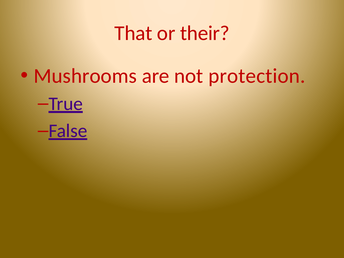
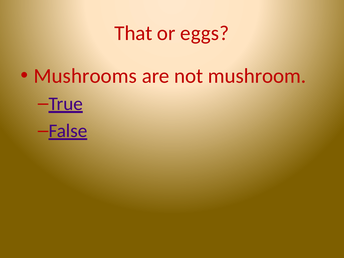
their: their -> eggs (205, 33)
protection: protection -> mushroom (257, 76)
